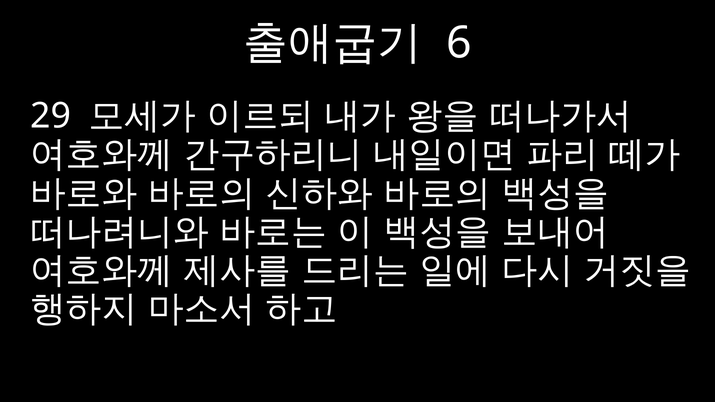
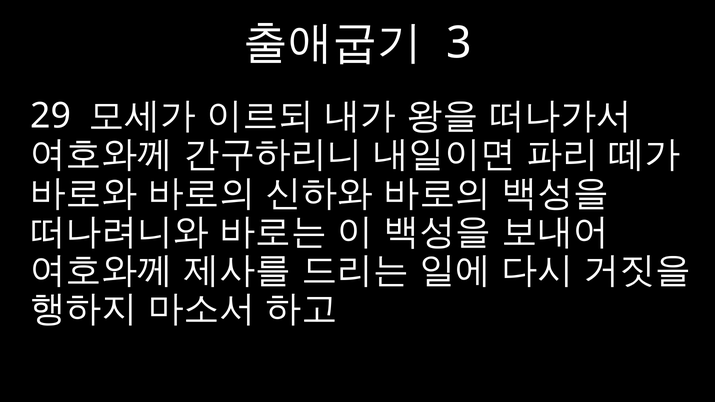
6: 6 -> 3 (459, 43)
